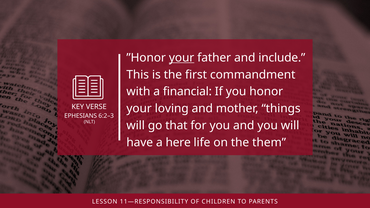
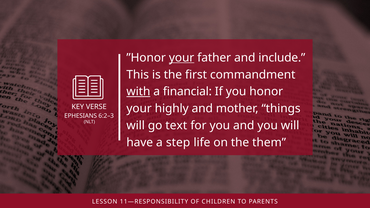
with underline: none -> present (138, 92)
loving: loving -> highly (172, 109)
that: that -> text (176, 126)
here: here -> step (178, 142)
